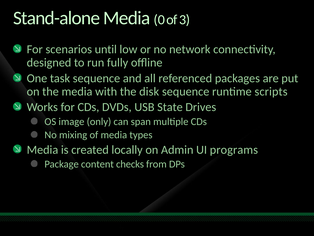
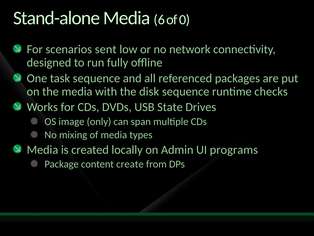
0: 0 -> 6 (159, 20)
3: 3 -> 0 (185, 20)
until: until -> sent (106, 49)
scripts: scripts -> checks (271, 91)
checks: checks -> create (130, 164)
